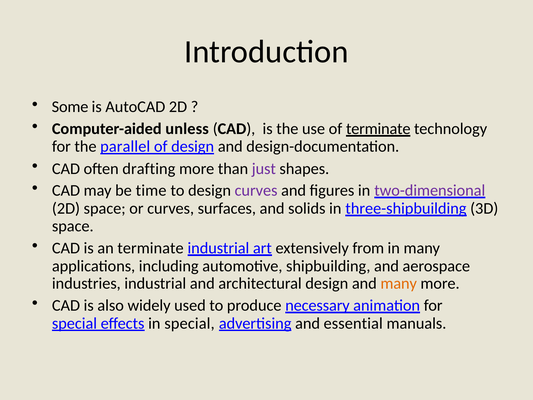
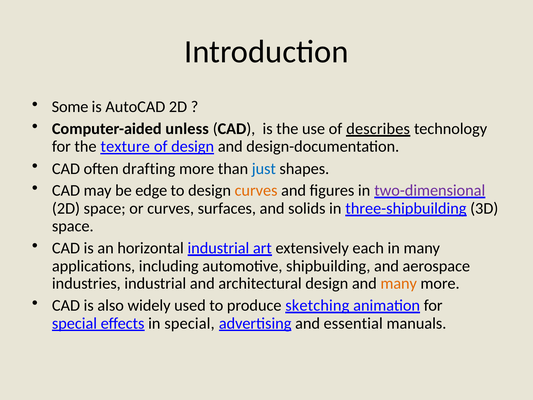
of terminate: terminate -> describes (378, 129)
parallel: parallel -> texture (125, 147)
just colour: purple -> blue (264, 169)
time: time -> edge (151, 190)
curves colour: purple -> orange (256, 190)
an terminate: terminate -> horizontal (151, 248)
from: from -> each (368, 248)
necessary: necessary -> sketching (317, 305)
